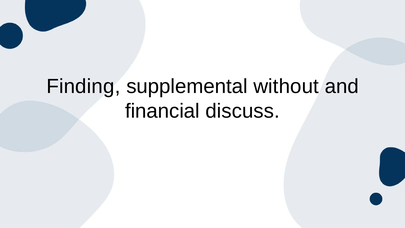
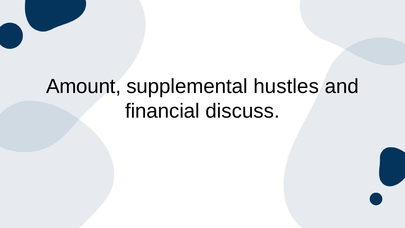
Finding: Finding -> Amount (84, 86)
without: without -> hustles (286, 86)
